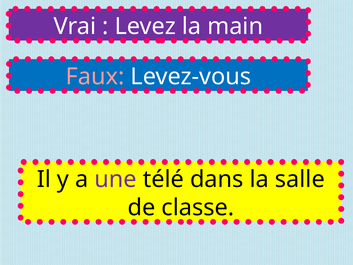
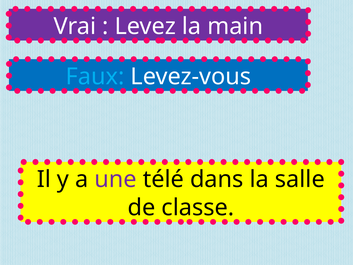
Faux colour: pink -> light blue (95, 77)
